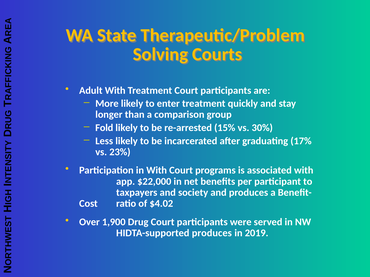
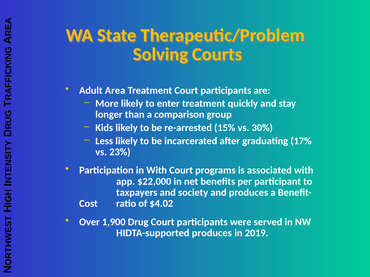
Adult With: With -> Area (115, 91)
Fold: Fold -> Kids (104, 128)
